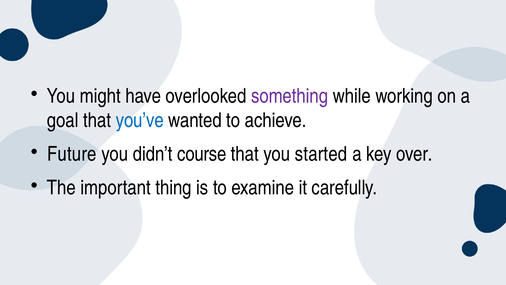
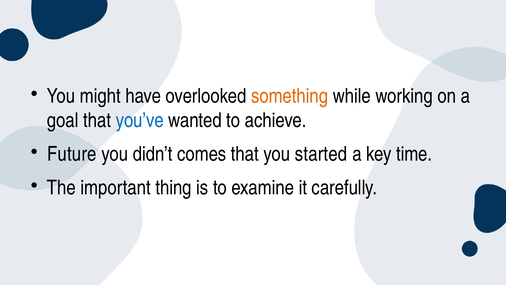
something colour: purple -> orange (290, 96)
course: course -> comes (202, 154)
over: over -> time (414, 154)
